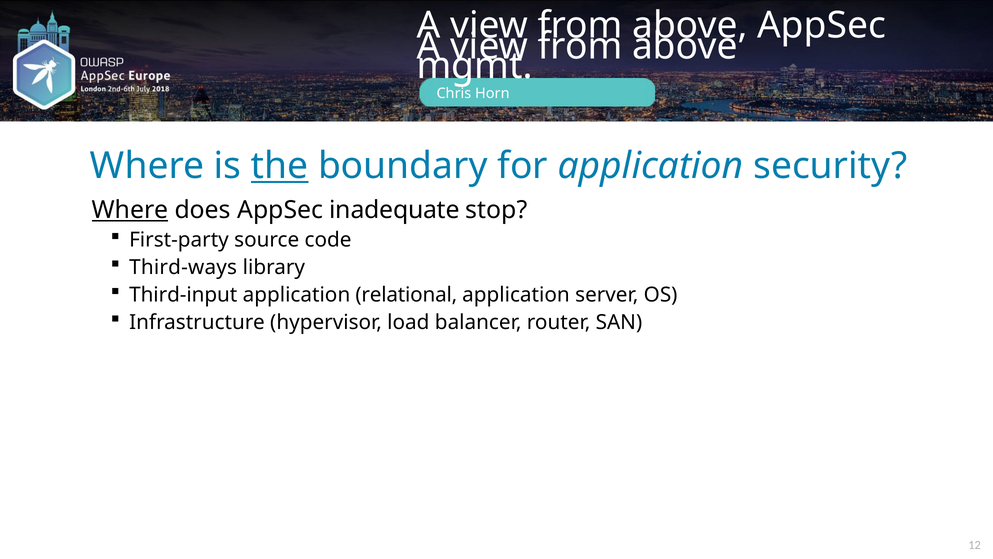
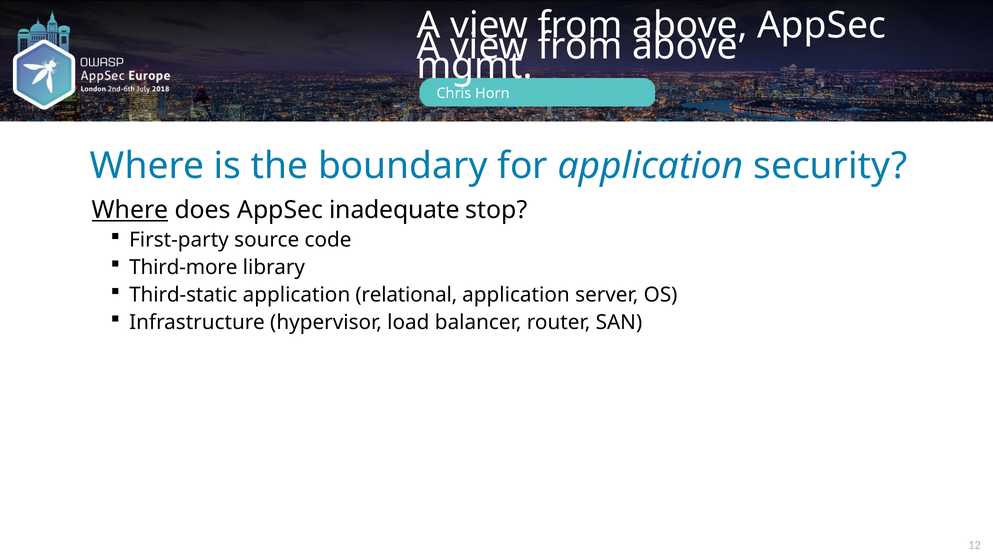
the underline: present -> none (280, 166)
Third-ways: Third-ways -> Third-more (183, 267)
Third-input: Third-input -> Third-static (183, 295)
